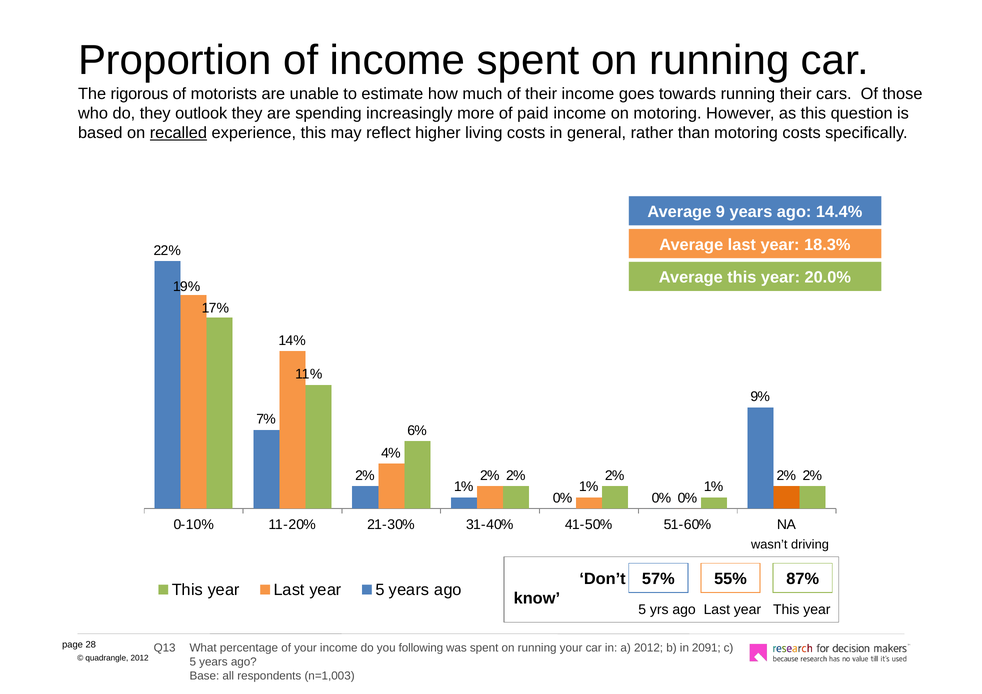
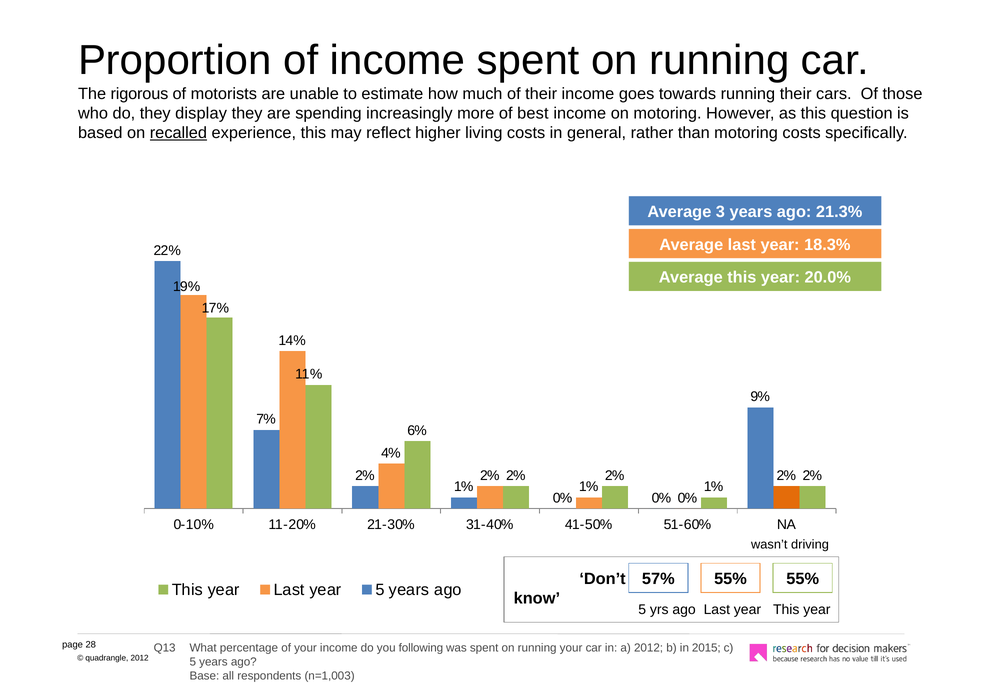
outlook: outlook -> display (201, 113)
paid: paid -> best (533, 113)
9: 9 -> 3 (720, 212)
14.4%: 14.4% -> 21.3% (839, 212)
57% 87%: 87% -> 55% (803, 580)
2091: 2091 -> 2015 (706, 648)
